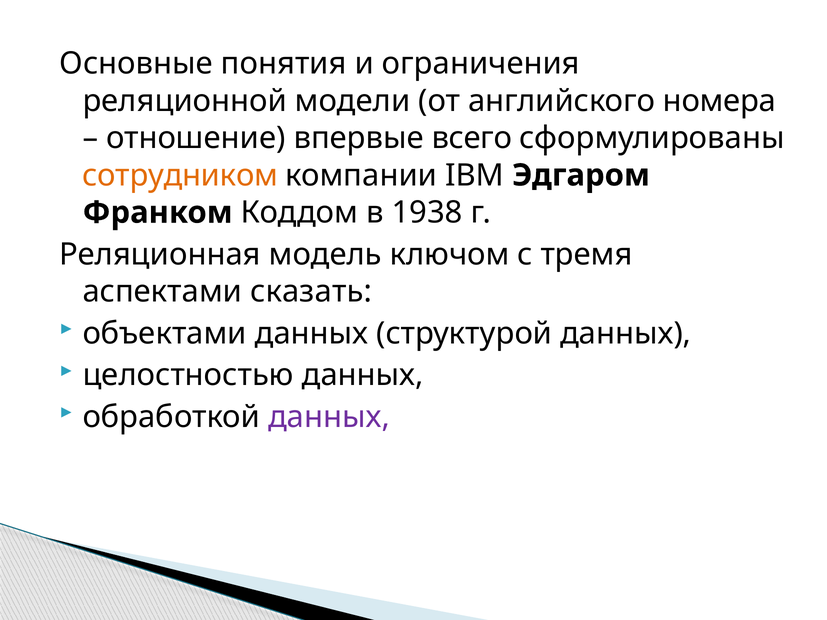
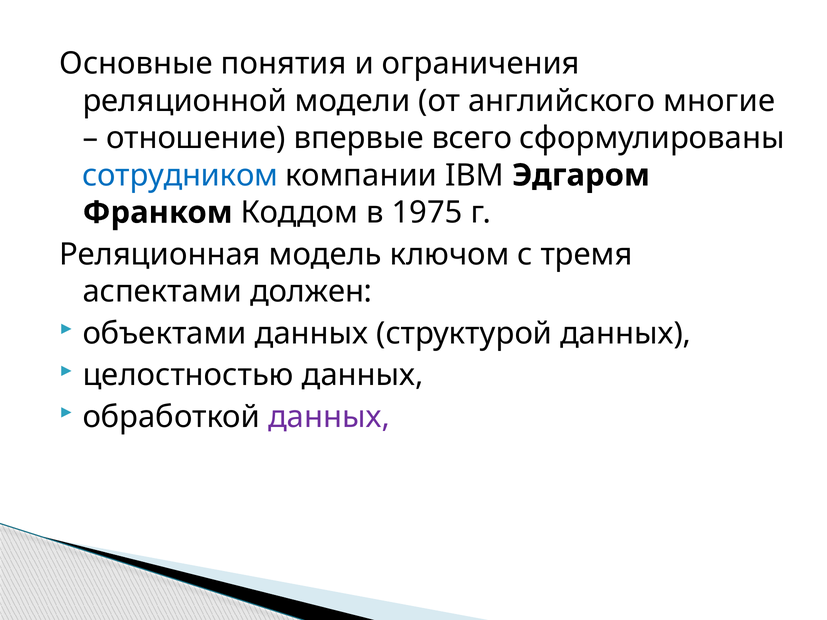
номера: номера -> многие (719, 101)
сотрудником colour: orange -> blue (180, 175)
1938: 1938 -> 1975 (427, 213)
сказать: сказать -> должен (311, 292)
